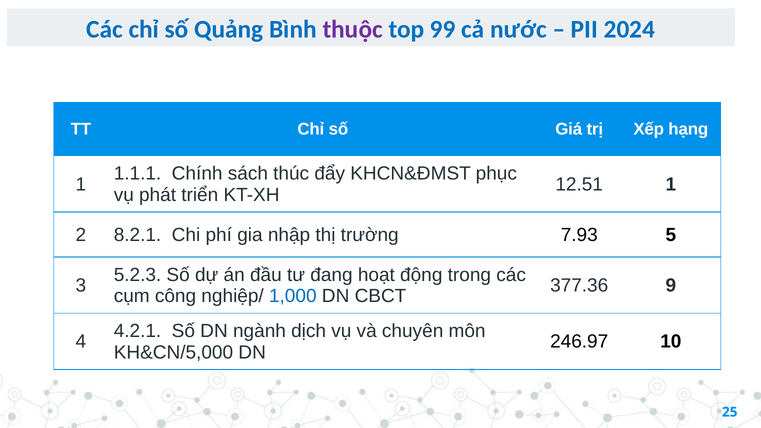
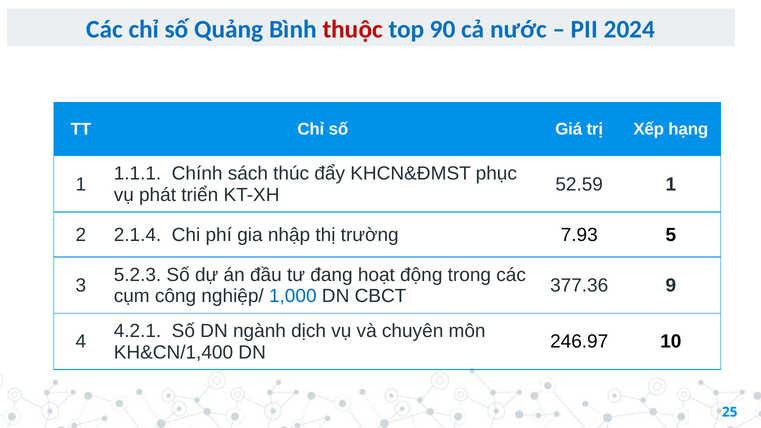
thuộc colour: purple -> red (353, 29)
99: 99 -> 90 (443, 29)
12.51: 12.51 -> 52.59 (579, 184)
8.2.1: 8.2.1 -> 2.1.4 (138, 235)
KH&CN/5,000: KH&CN/5,000 -> KH&CN/1,400 (173, 352)
